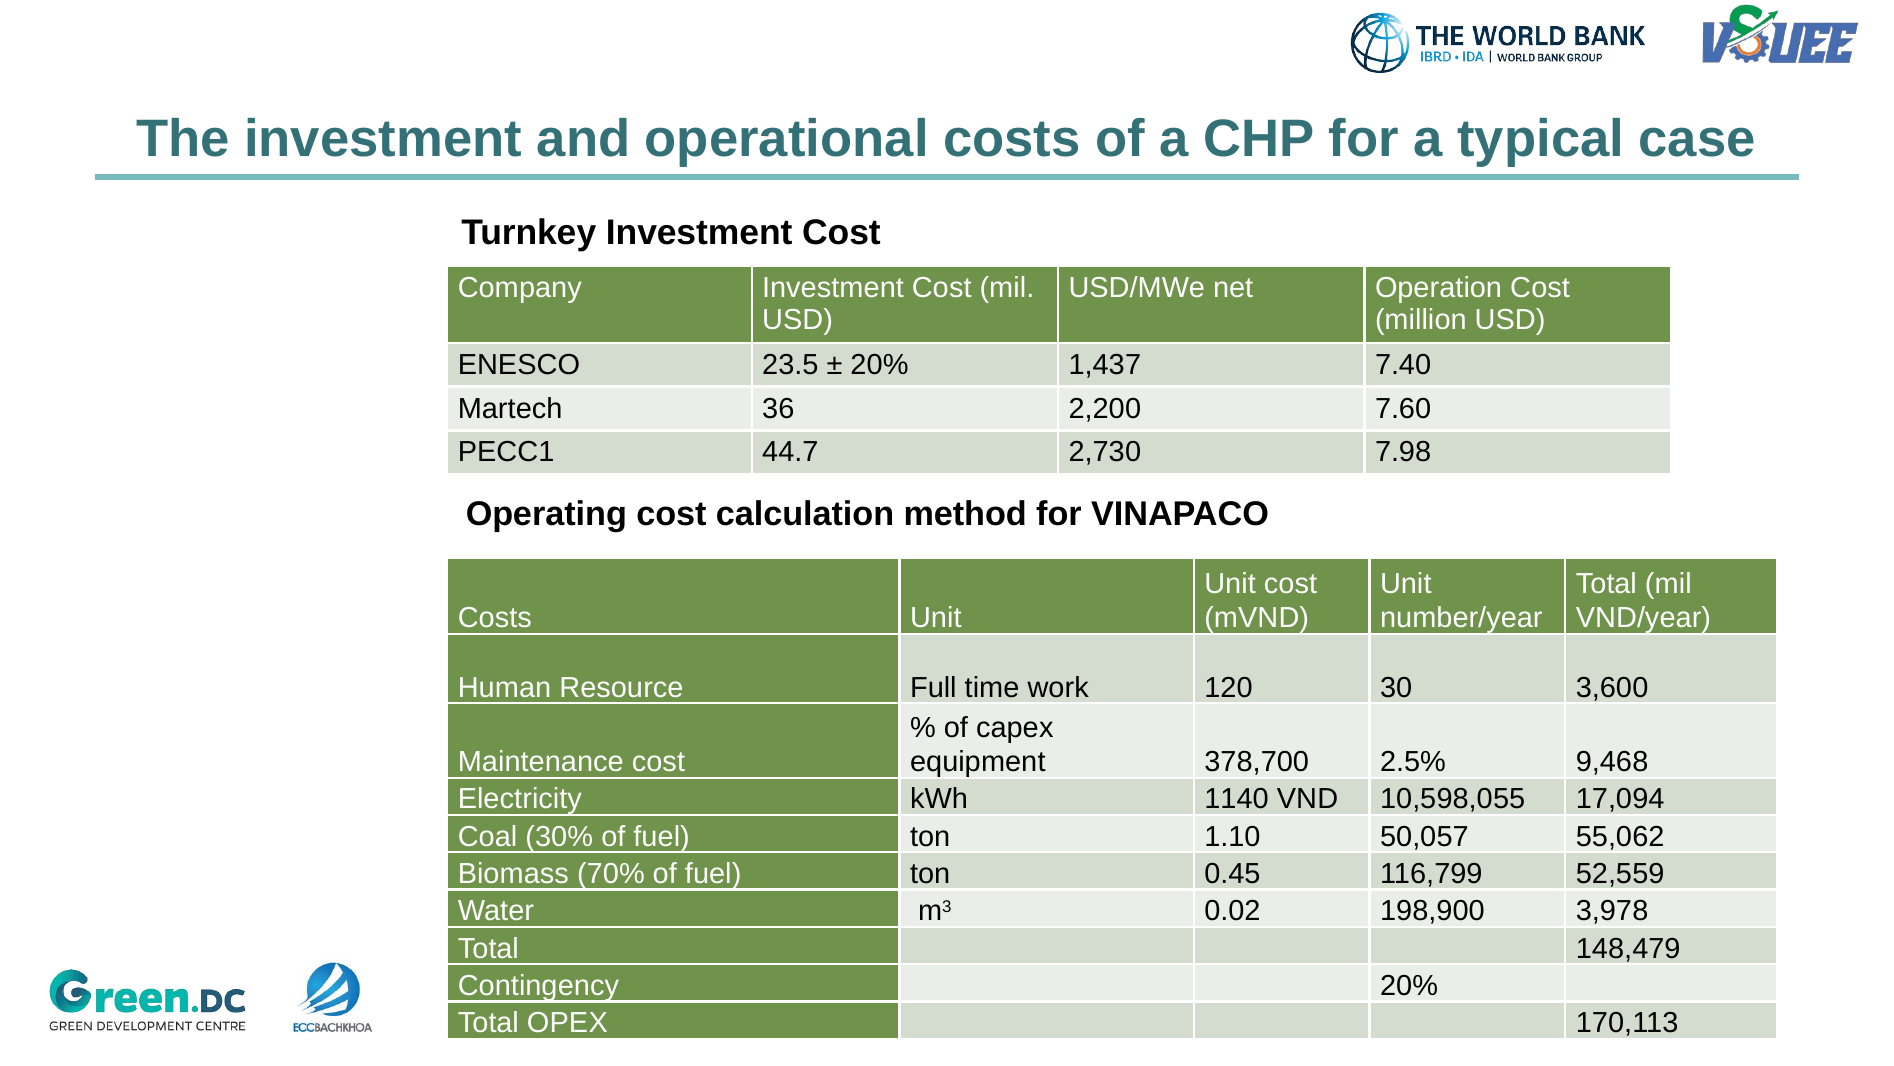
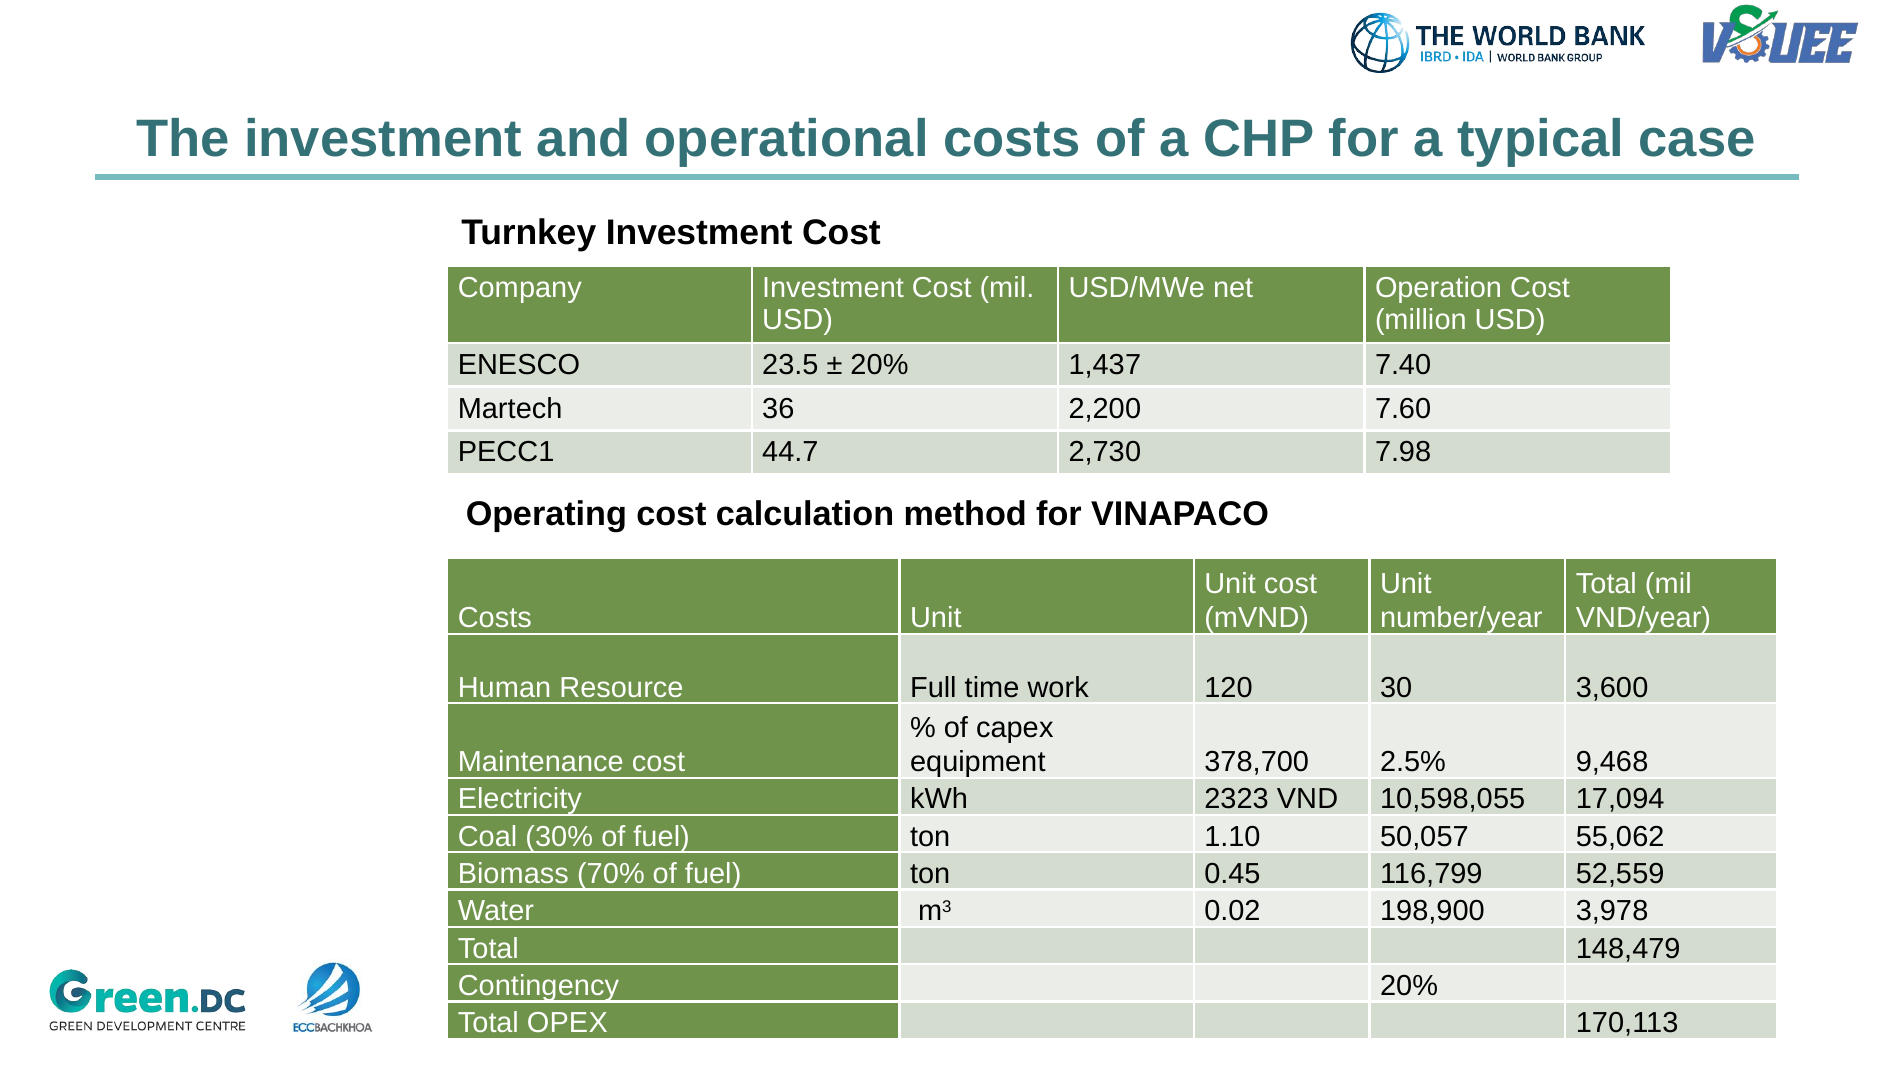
1140: 1140 -> 2323 (1237, 799)
